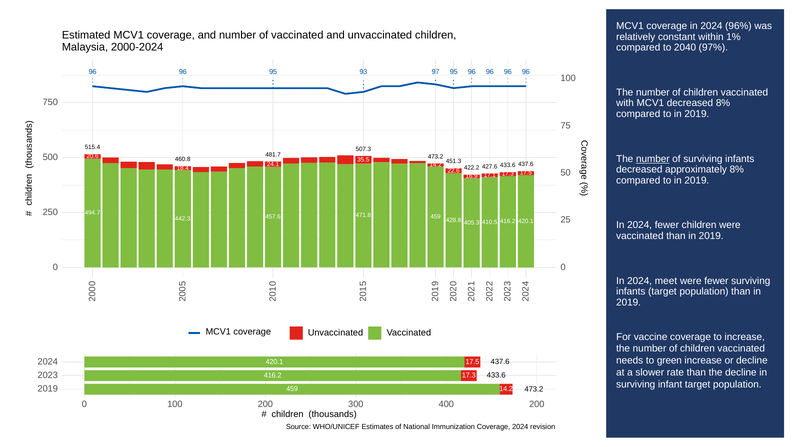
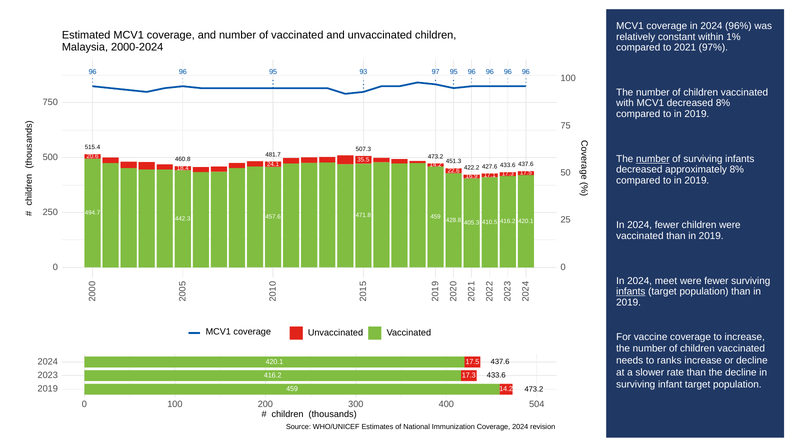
2040: 2040 -> 2021 (685, 48)
infants underline: none -> present (631, 291)
green: green -> ranks (669, 360)
400 200: 200 -> 504 (537, 404)
